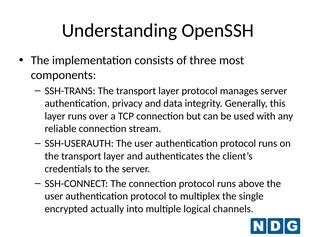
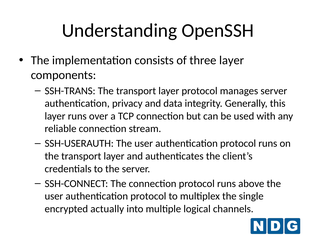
three most: most -> layer (232, 60)
